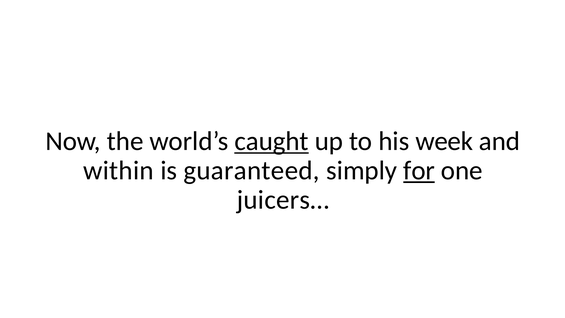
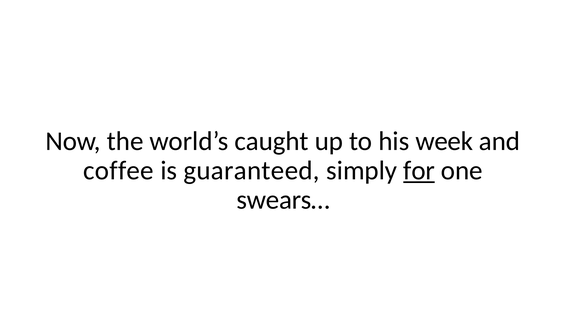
caught underline: present -> none (272, 141)
within: within -> coffee (119, 170)
juicers…: juicers… -> swears… (283, 200)
